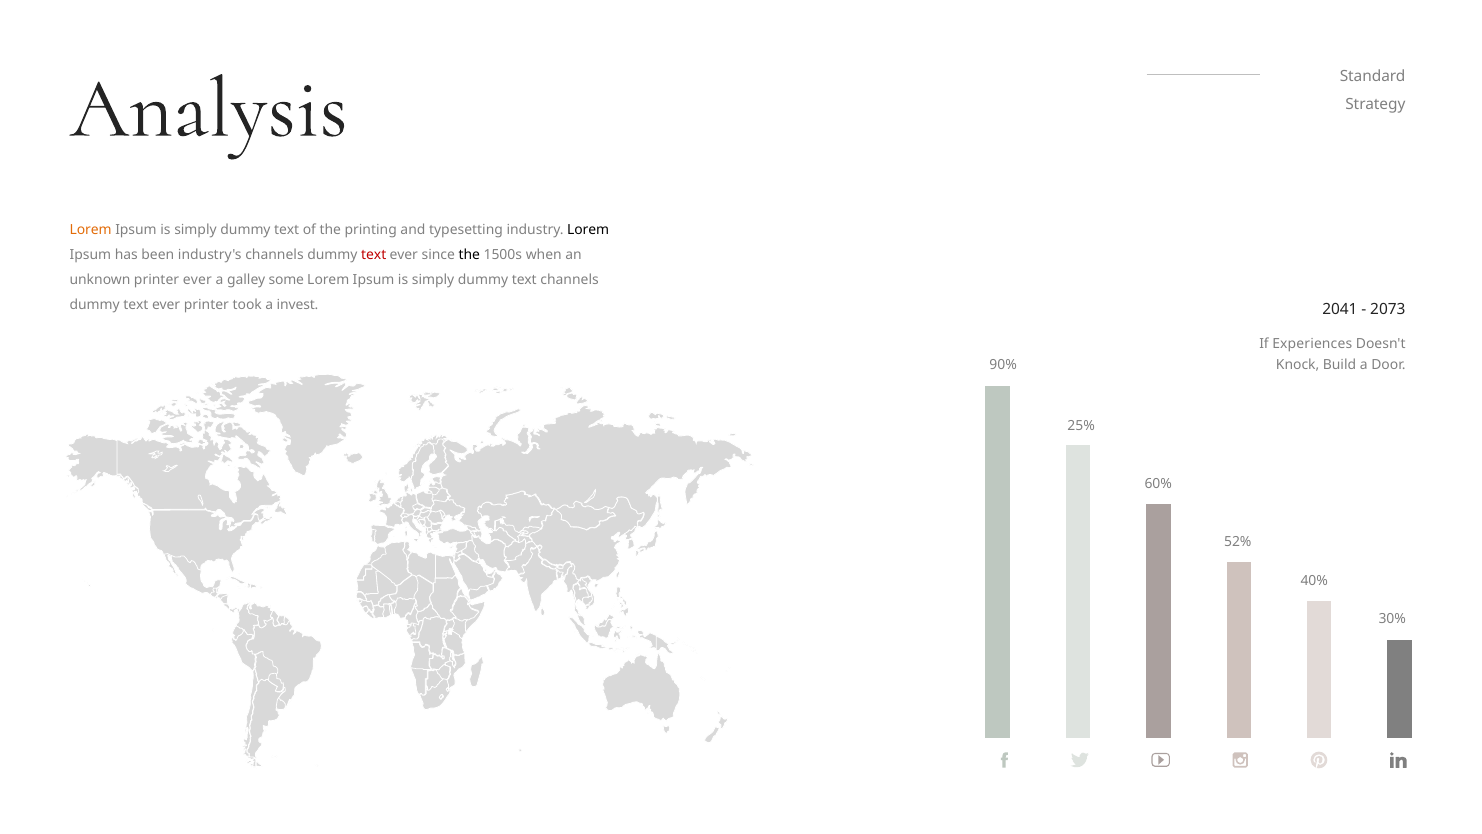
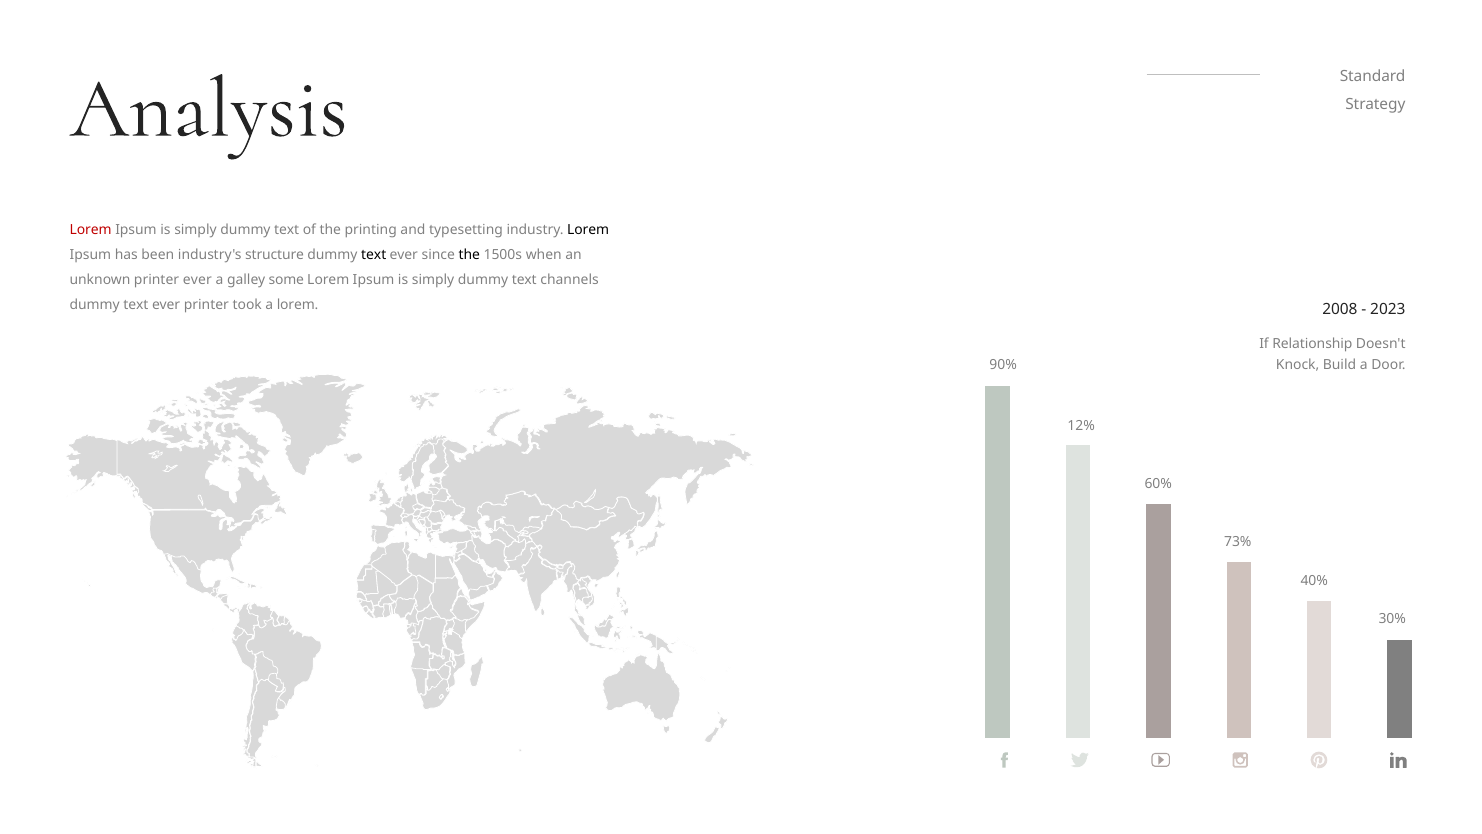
Lorem colour: orange -> red (91, 230)
industry's channels: channels -> structure (275, 255)
text colour: red -> black (374, 255)
a invest: invest -> lorem (298, 305)
2041: 2041 -> 2008 (1340, 309)
2073: 2073 -> 2023 (1388, 309)
Experiences: Experiences -> Relationship (1312, 343)
25%: 25% -> 12% (1081, 425)
52%: 52% -> 73% (1238, 542)
